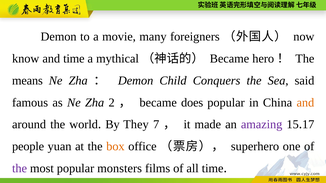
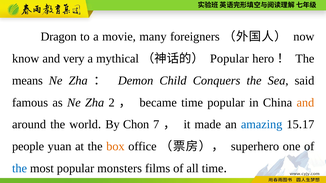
Demon: Demon -> Dragon (59, 37)
and time: time -> very (74, 59)
Became: Became -> Popular (229, 59)
became does: does -> time (192, 103)
They: They -> Chon (136, 125)
amazing colour: purple -> blue (262, 125)
the colour: purple -> blue (20, 169)
